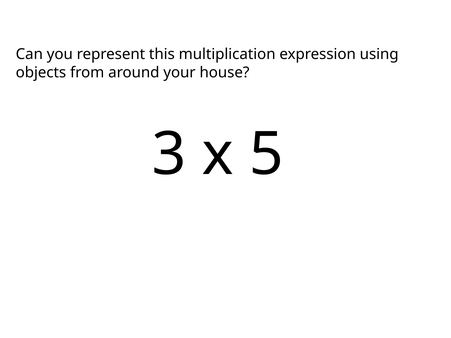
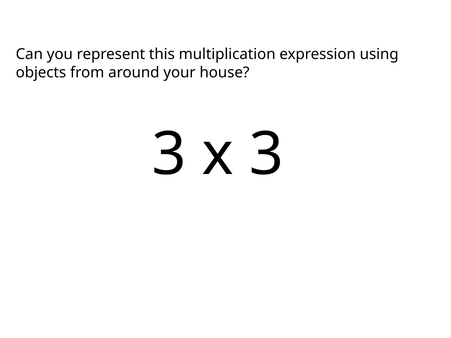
x 5: 5 -> 3 (266, 155)
